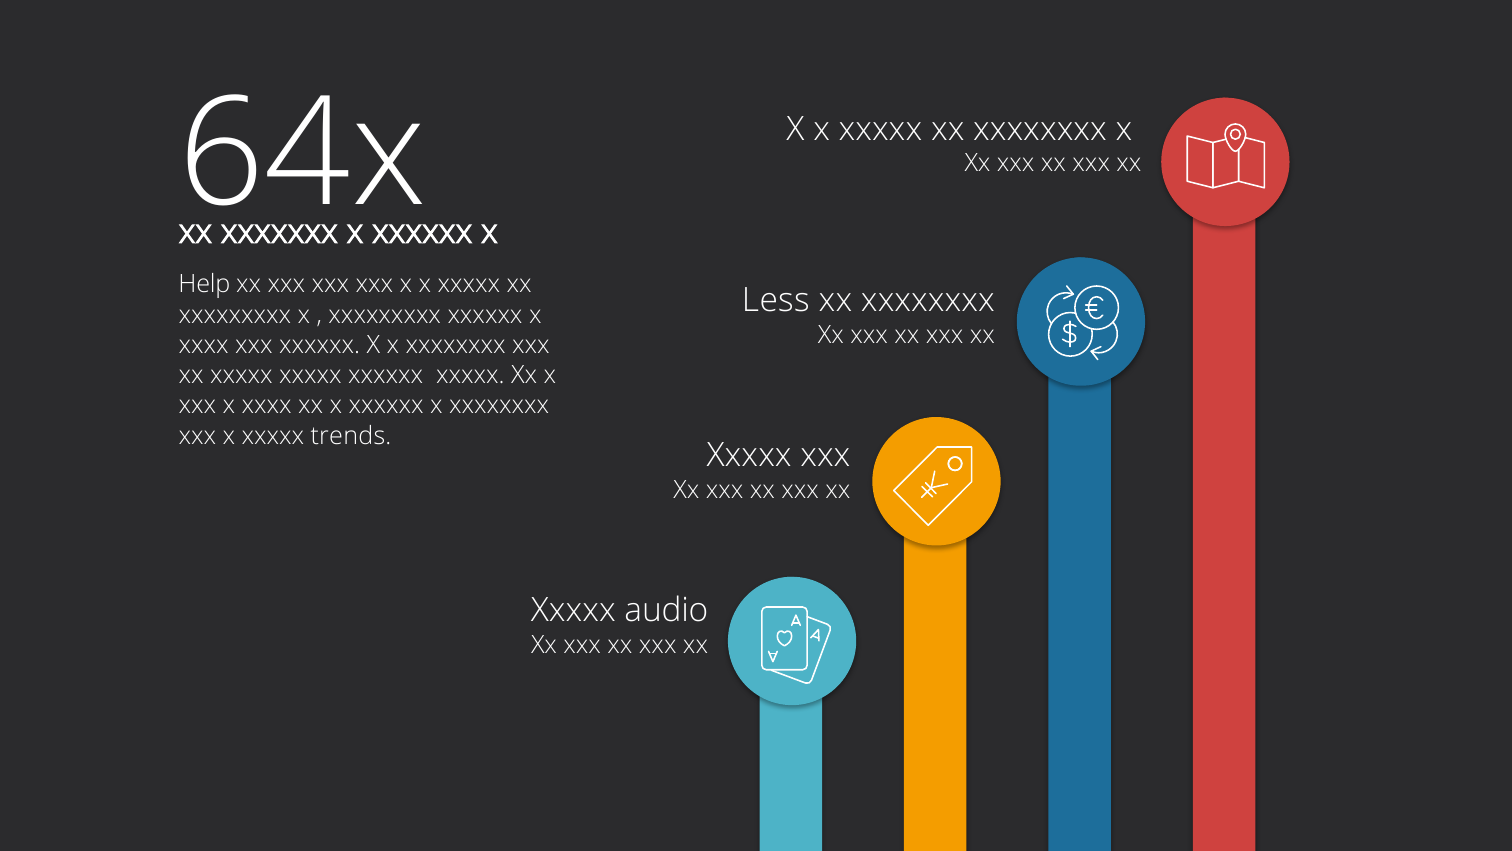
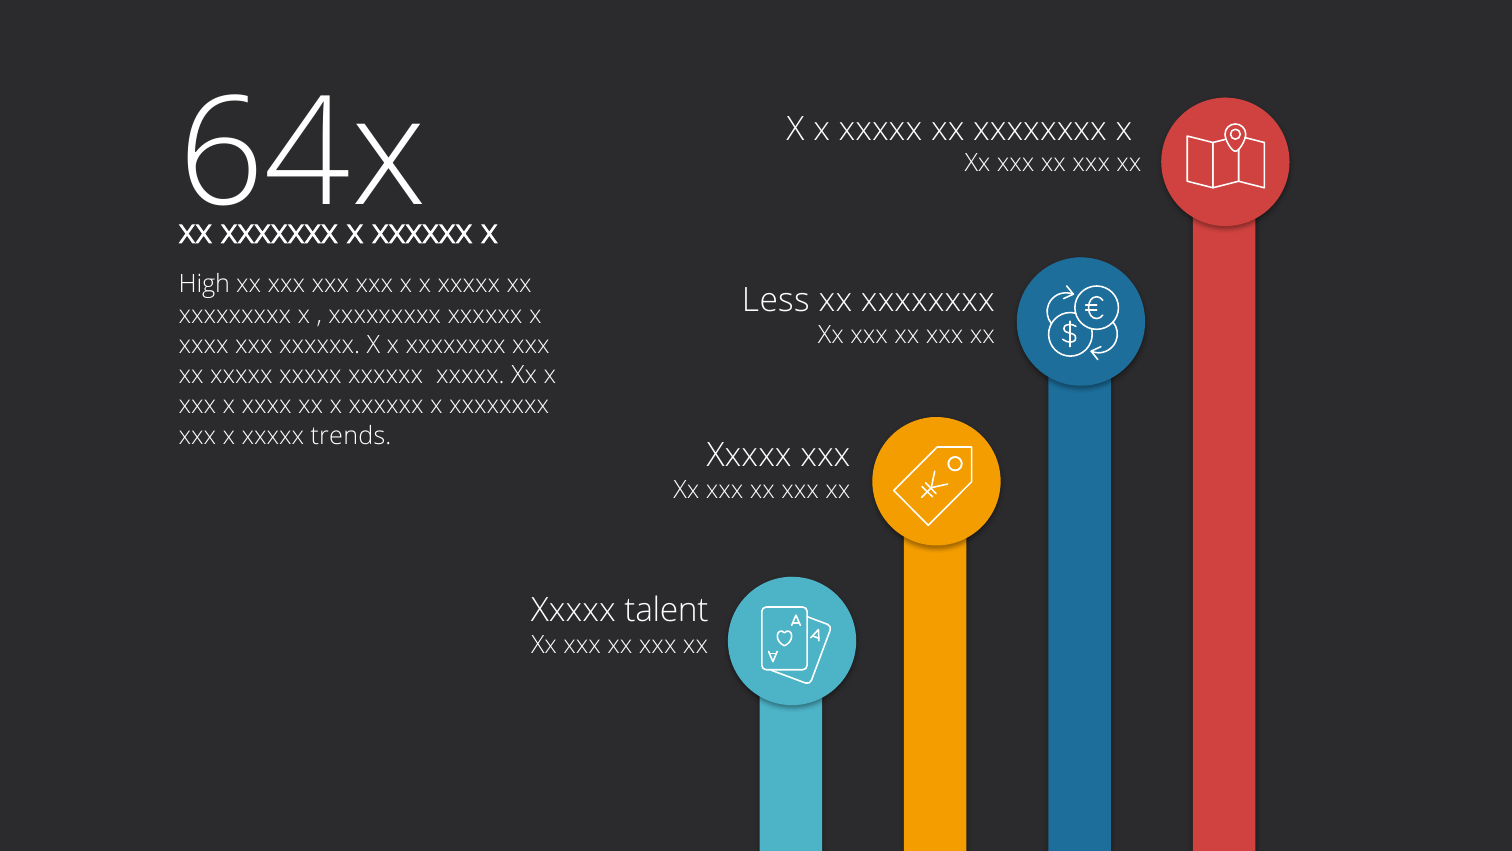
Help: Help -> High (204, 284)
audio: audio -> talent (666, 610)
